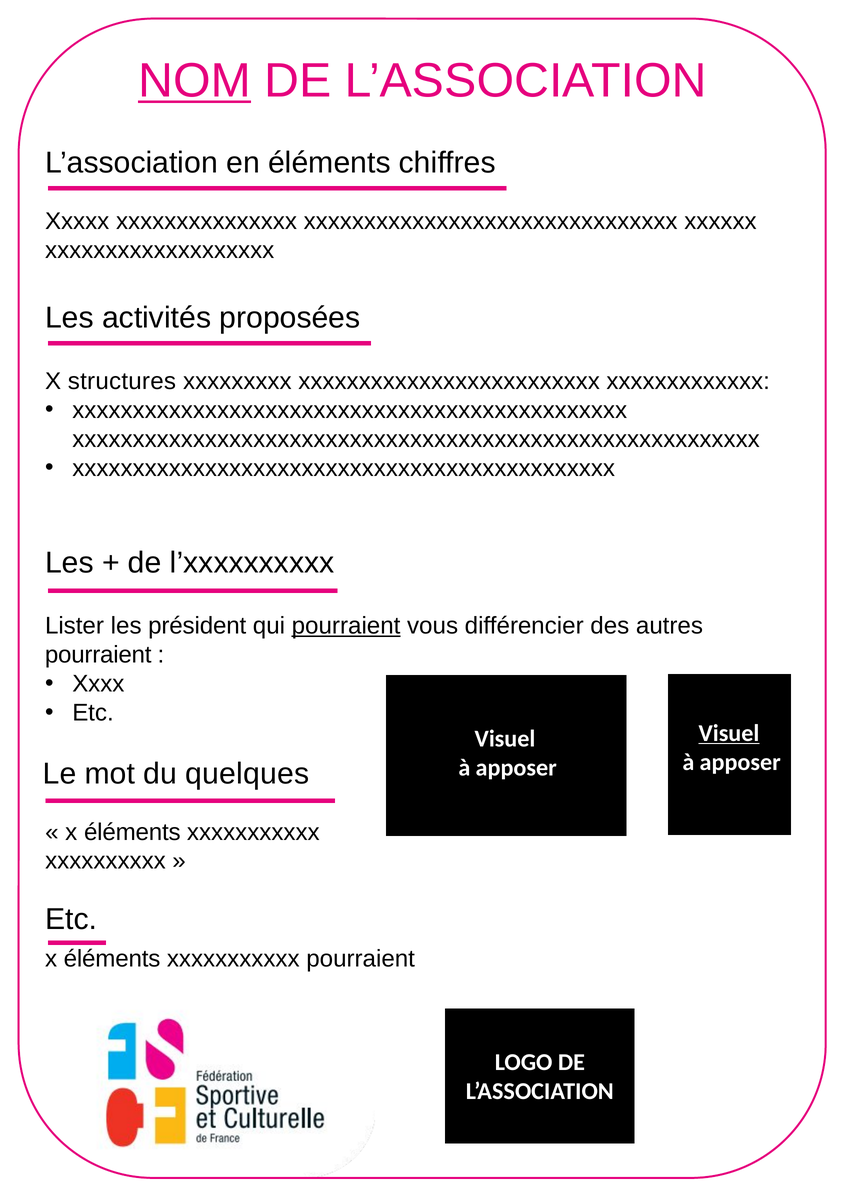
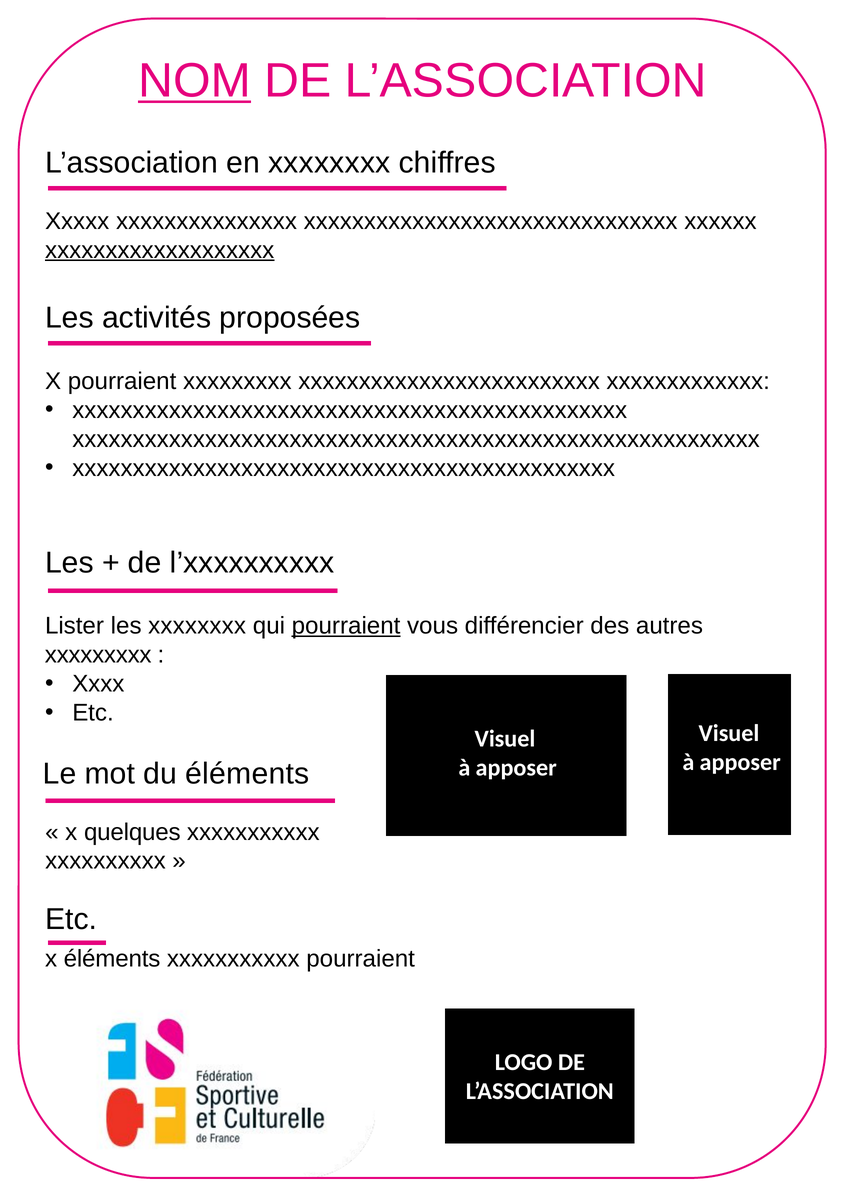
en éléments: éléments -> xxxxxxxx (329, 163)
xxxxxxxxxxxxxxxxxxx underline: none -> present (160, 250)
X structures: structures -> pourraient (122, 382)
les président: président -> xxxxxxxx (197, 626)
pourraient: pourraient -> xxxxxxxxx (98, 655)
Visuel underline: present -> none (729, 734)
du quelques: quelques -> éléments (247, 774)
éléments: éléments -> quelques (132, 833)
